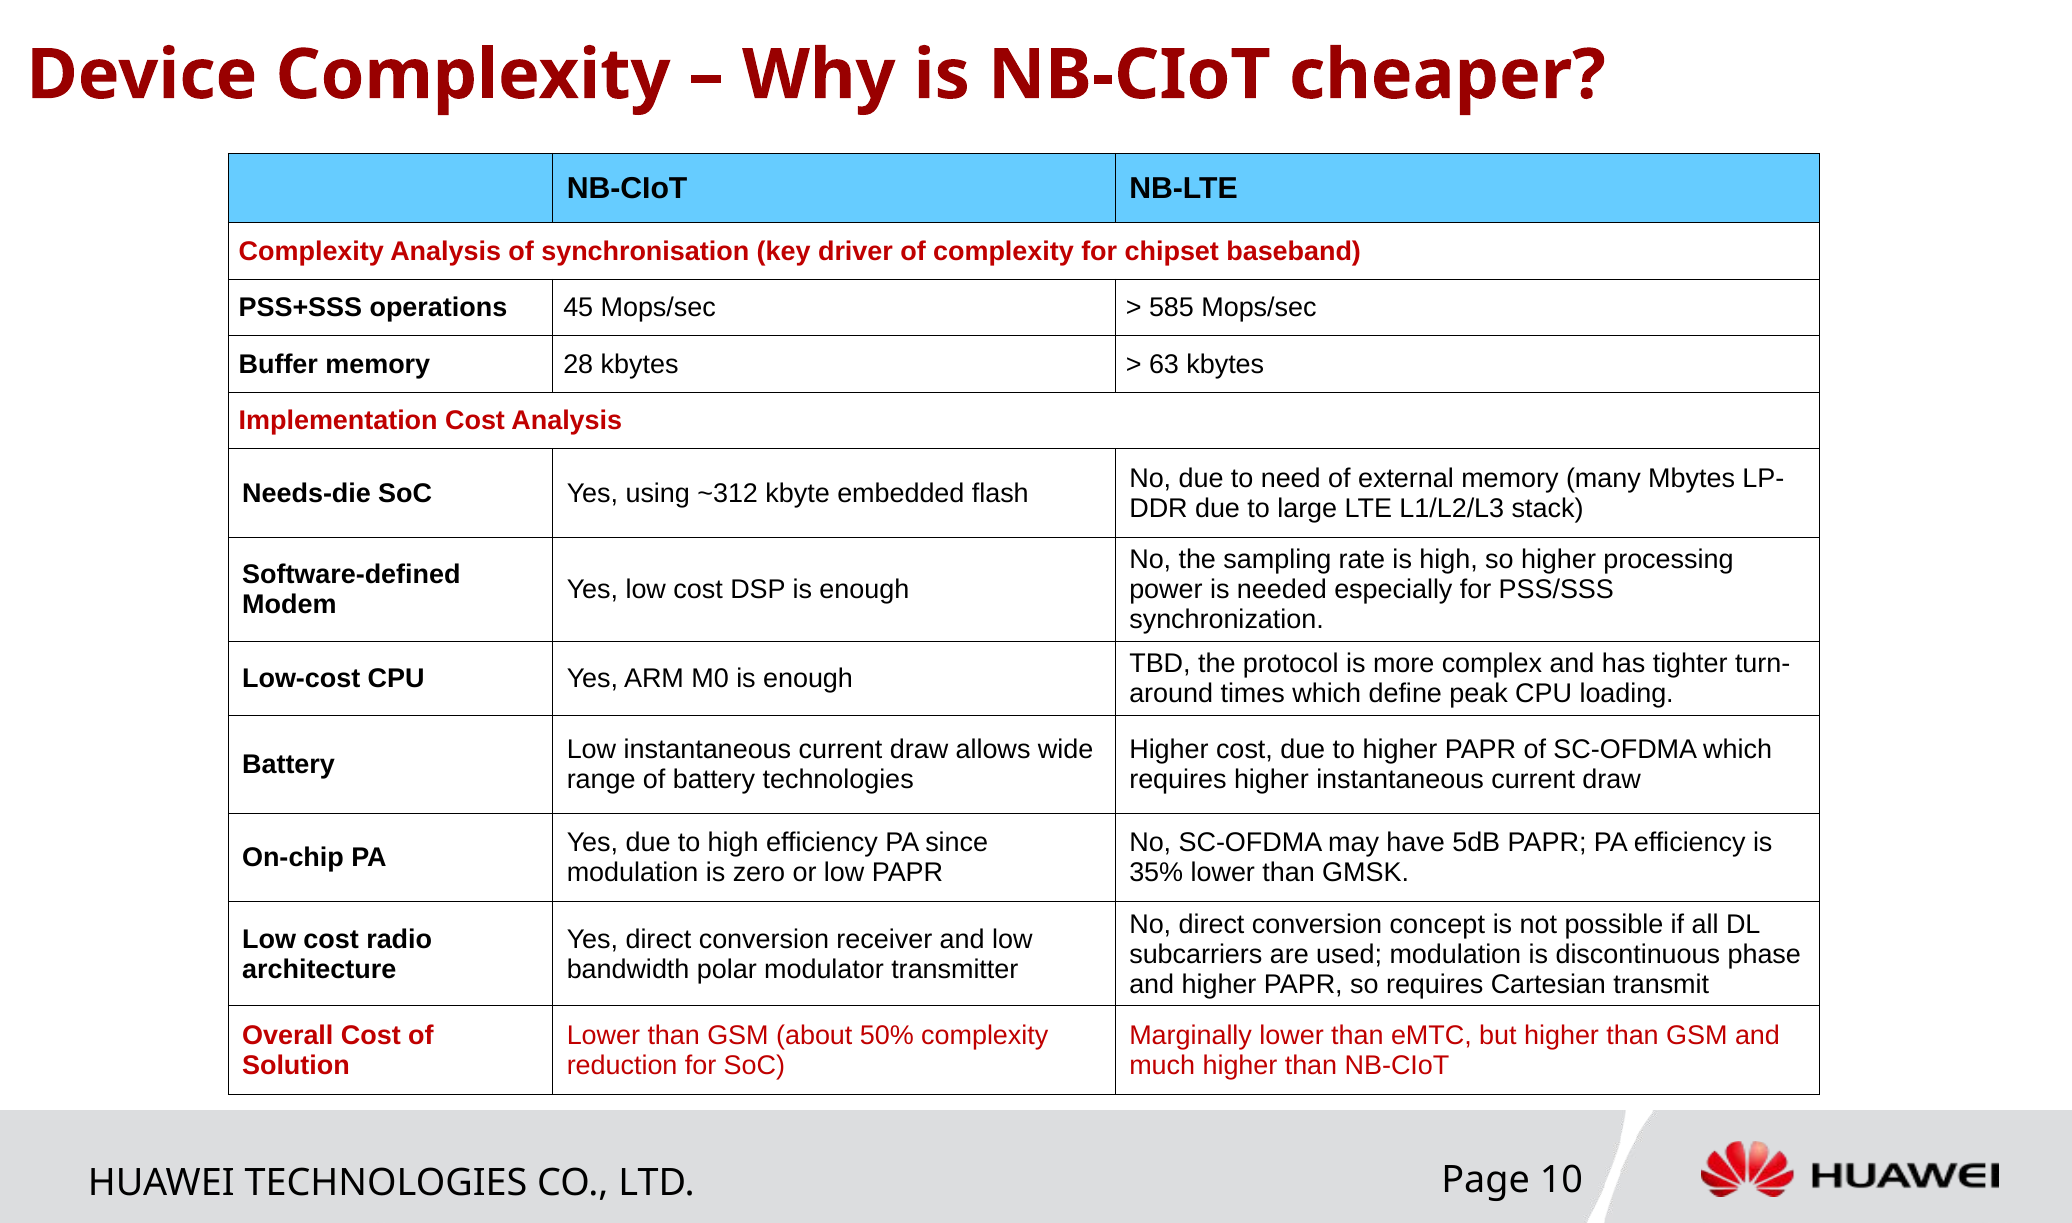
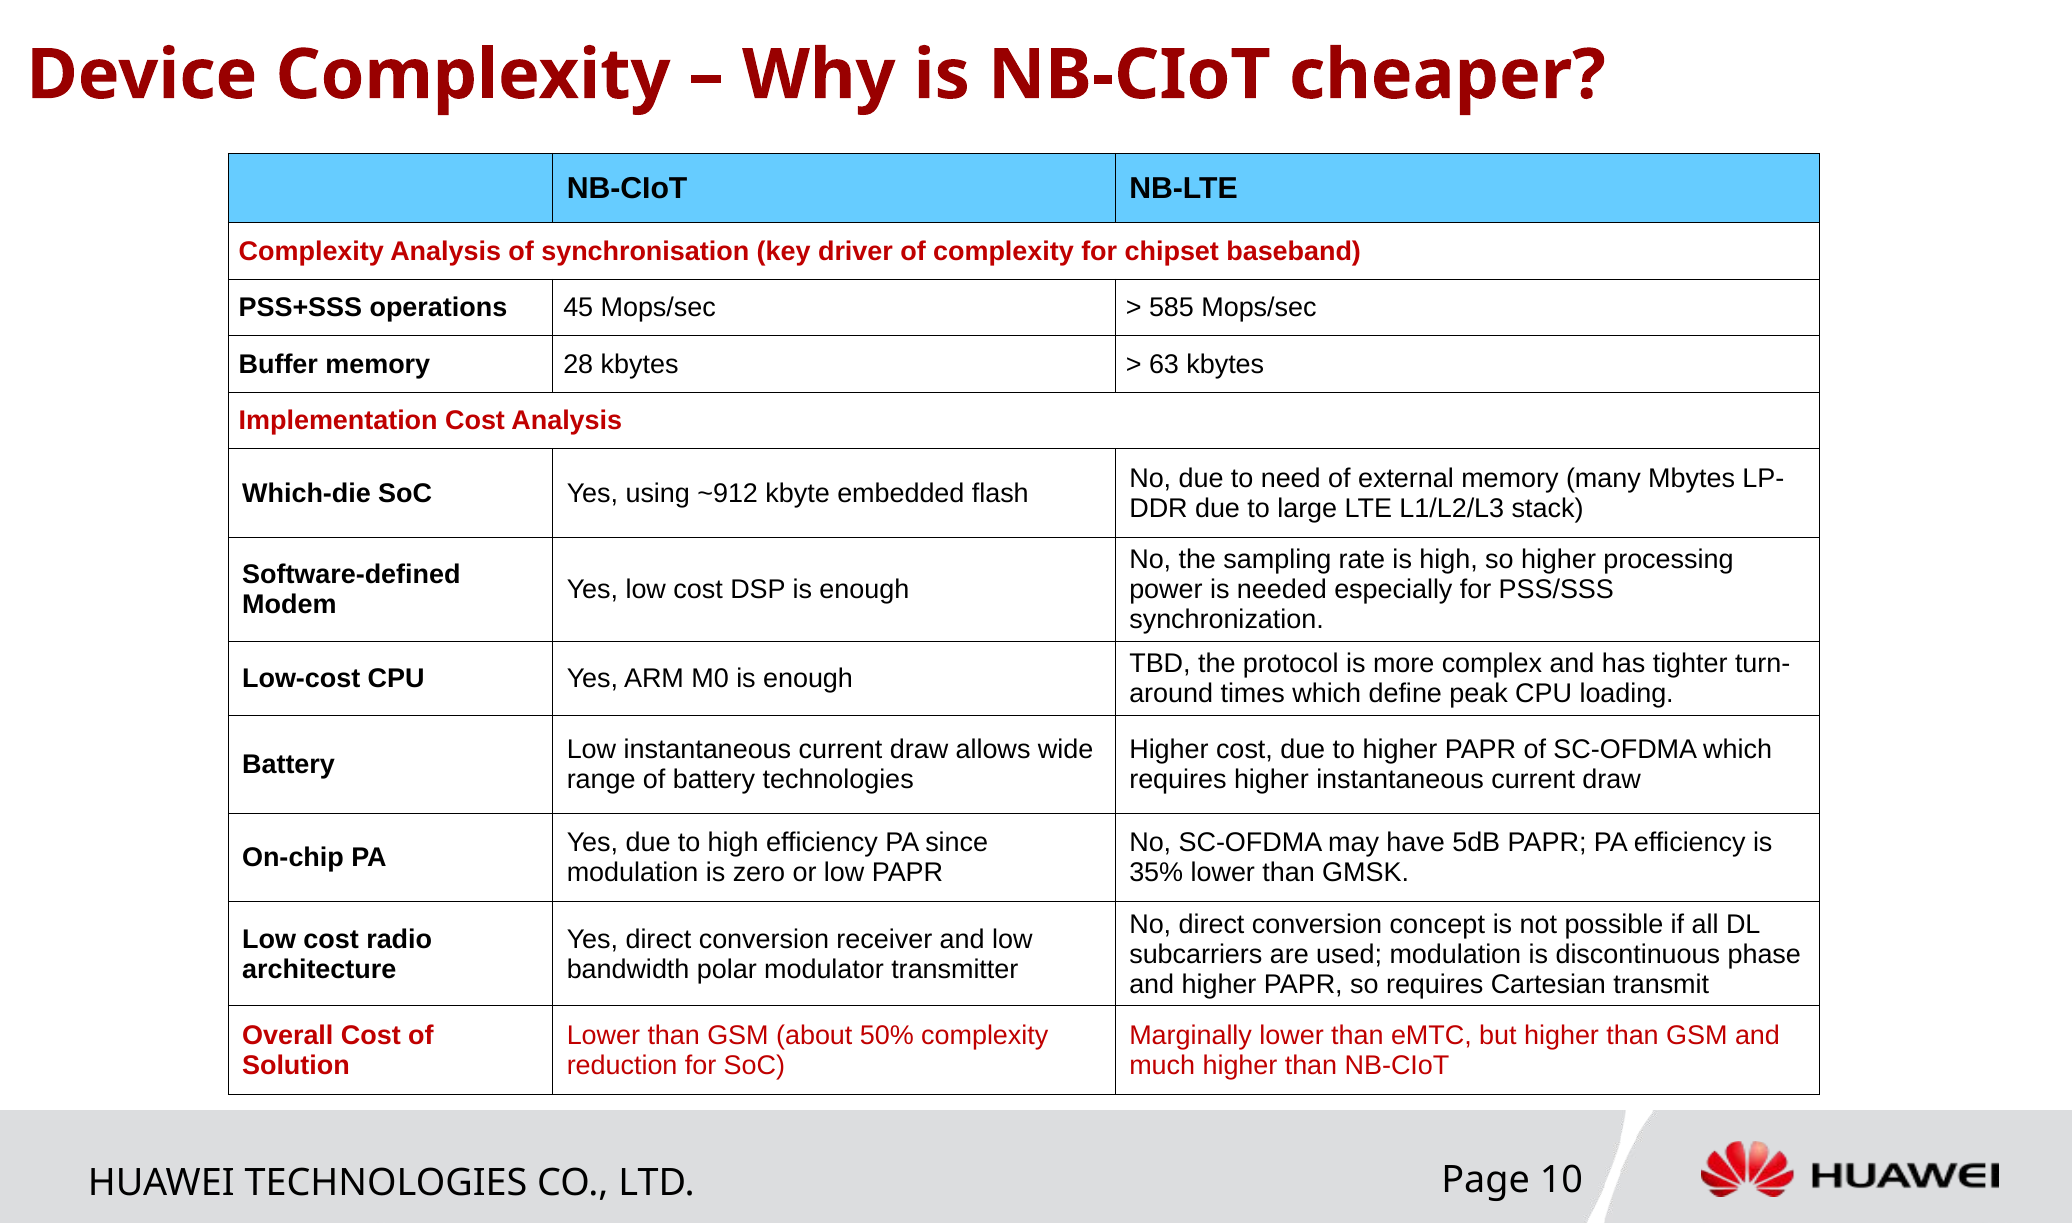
Needs-die: Needs-die -> Which-die (307, 493)
~312: ~312 -> ~912 (728, 493)
